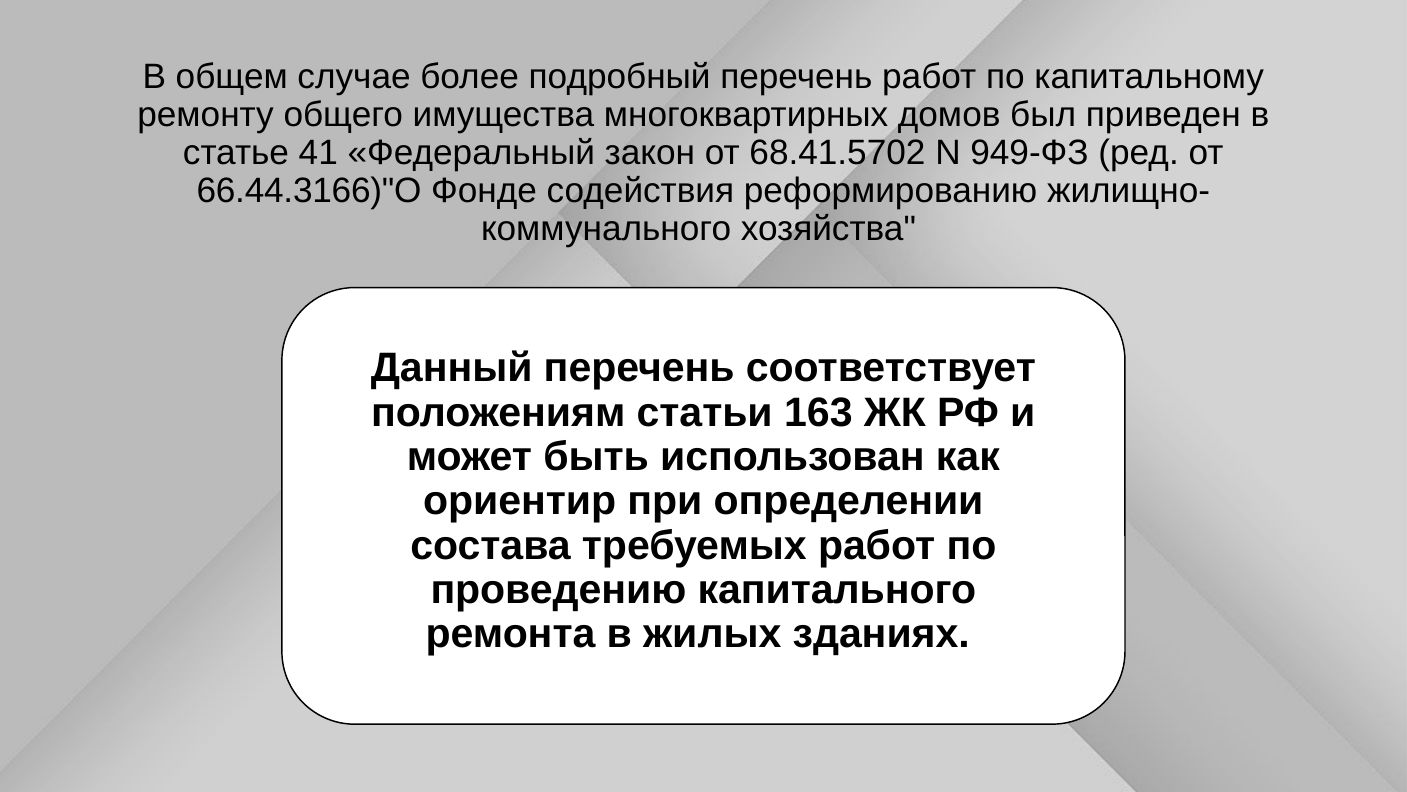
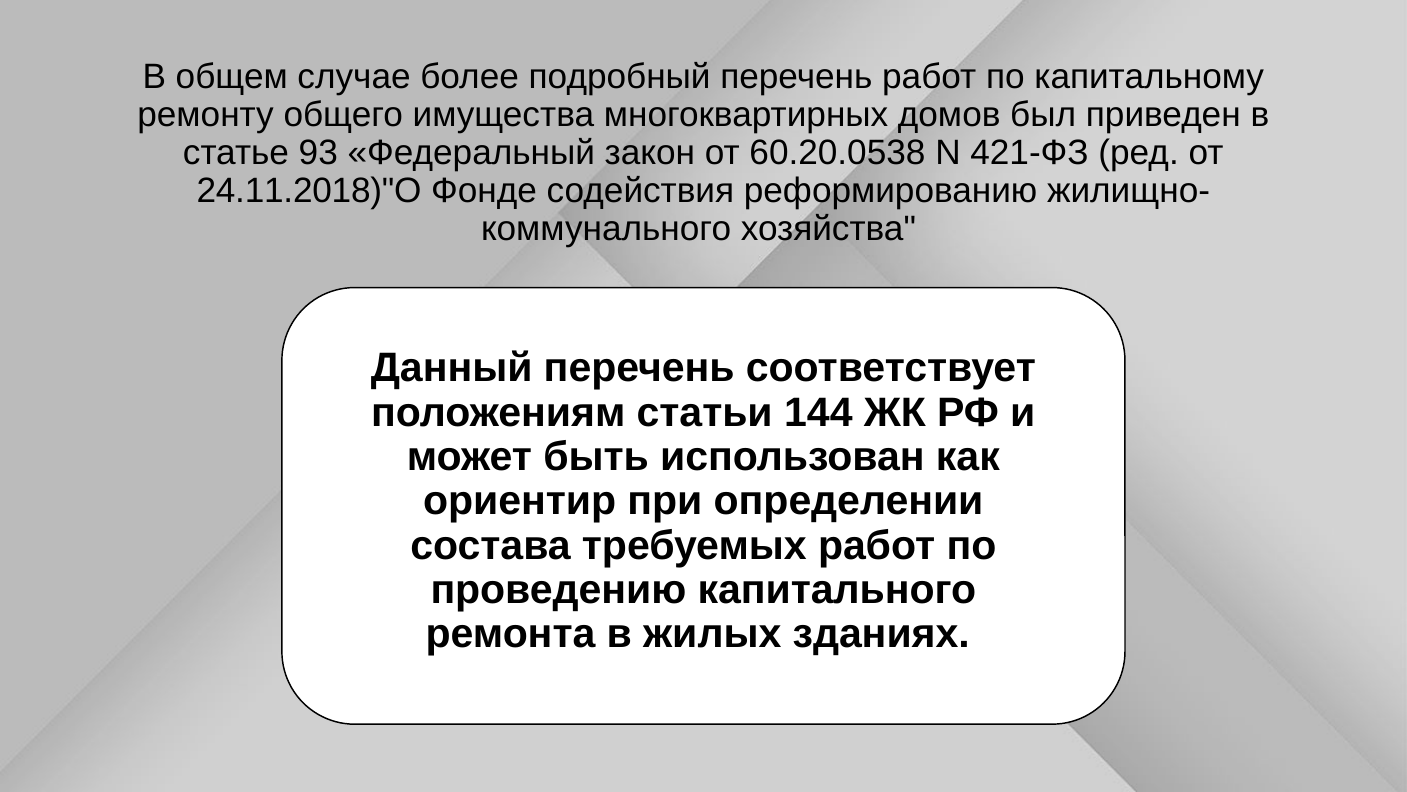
41: 41 -> 93 (318, 153)
68.41.5702: 68.41.5702 -> 60.20.0538 (837, 153)
949-ФЗ: 949-ФЗ -> 421-ФЗ (1030, 153)
66.44.3166)"О: 66.44.3166)"О -> 24.11.2018)"О (309, 191)
163: 163 -> 144 (818, 412)
